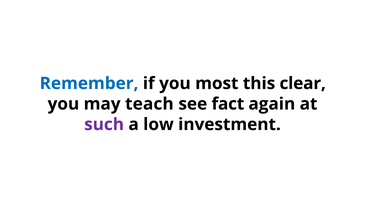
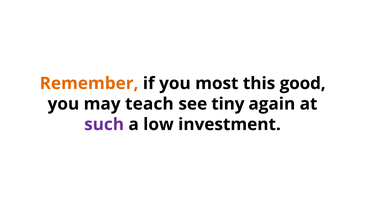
Remember colour: blue -> orange (89, 84)
clear: clear -> good (303, 84)
fact: fact -> tiny (228, 104)
